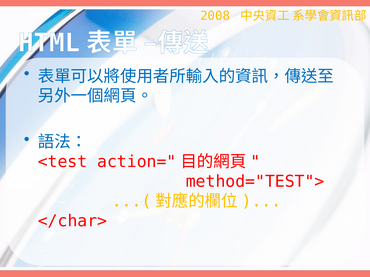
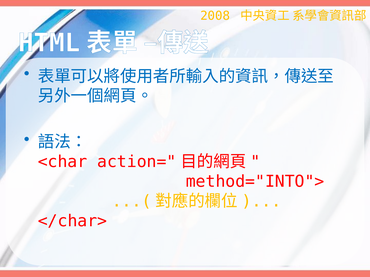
<test: <test -> <char (63, 162)
method="TEST">: method="TEST"> -> method="INTO"> (255, 182)
